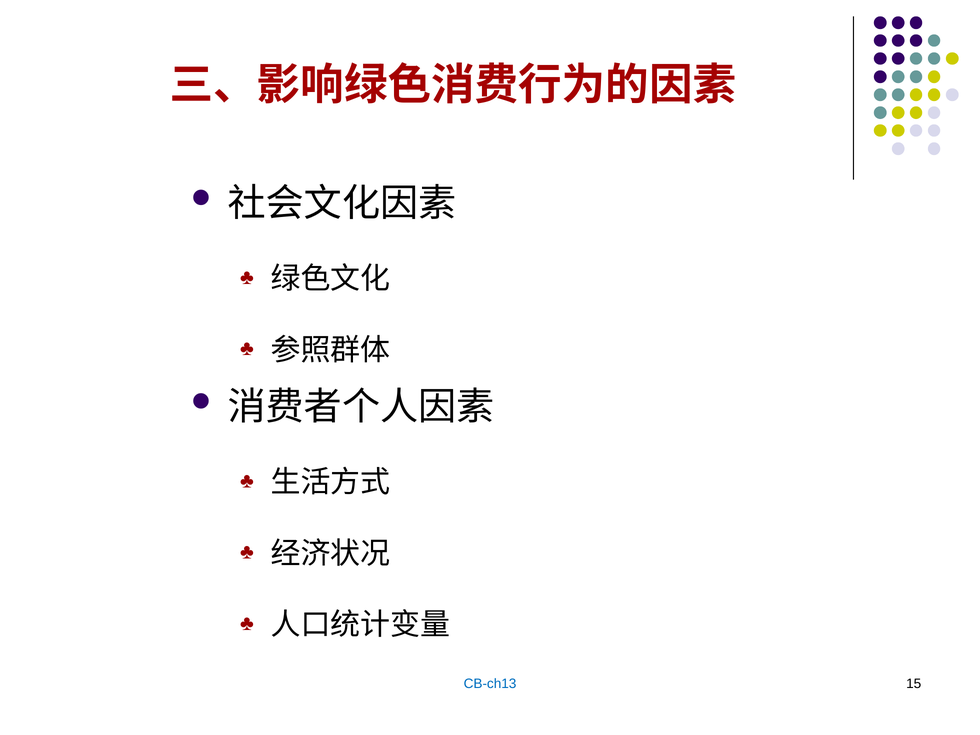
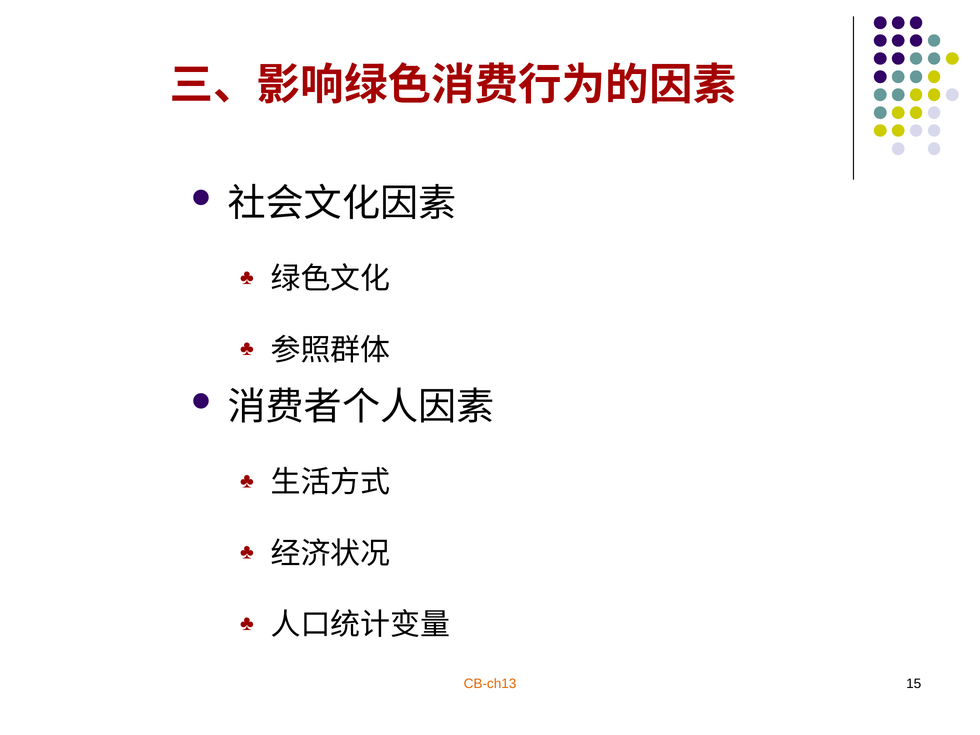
CB-ch13 colour: blue -> orange (490, 684)
